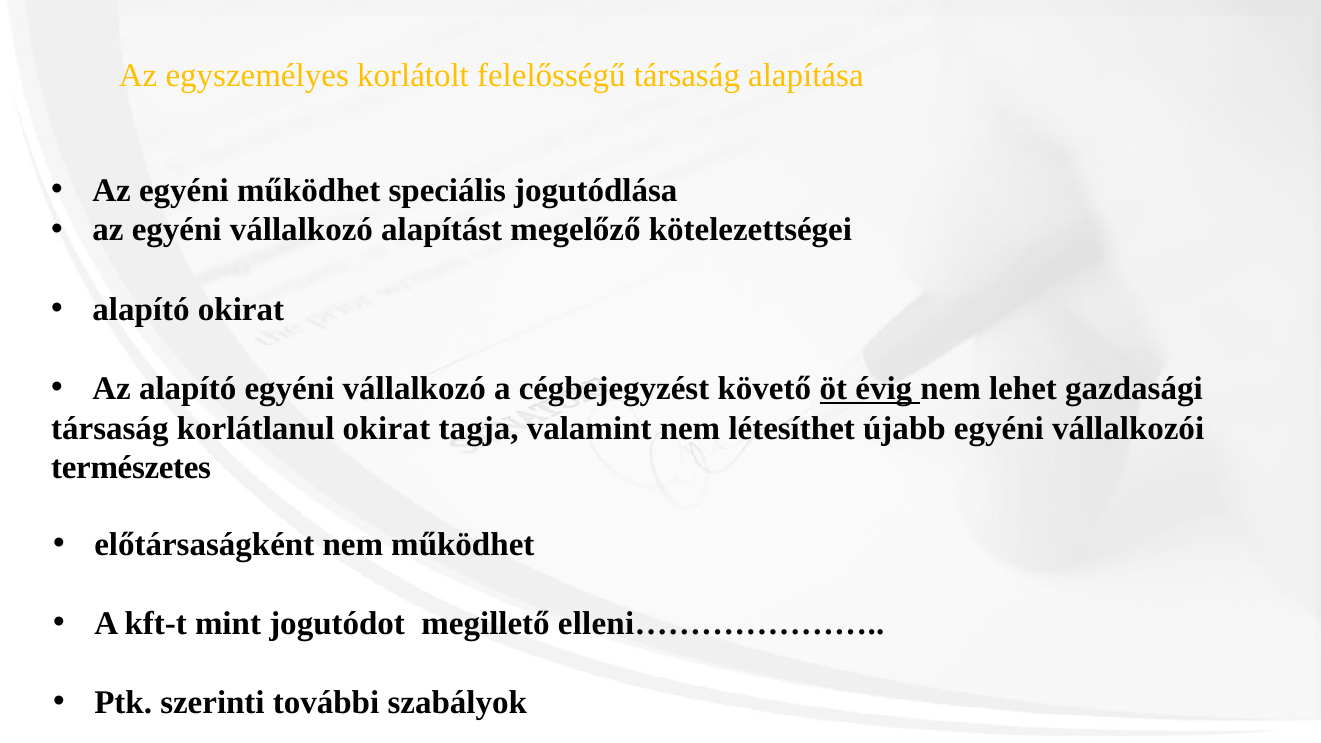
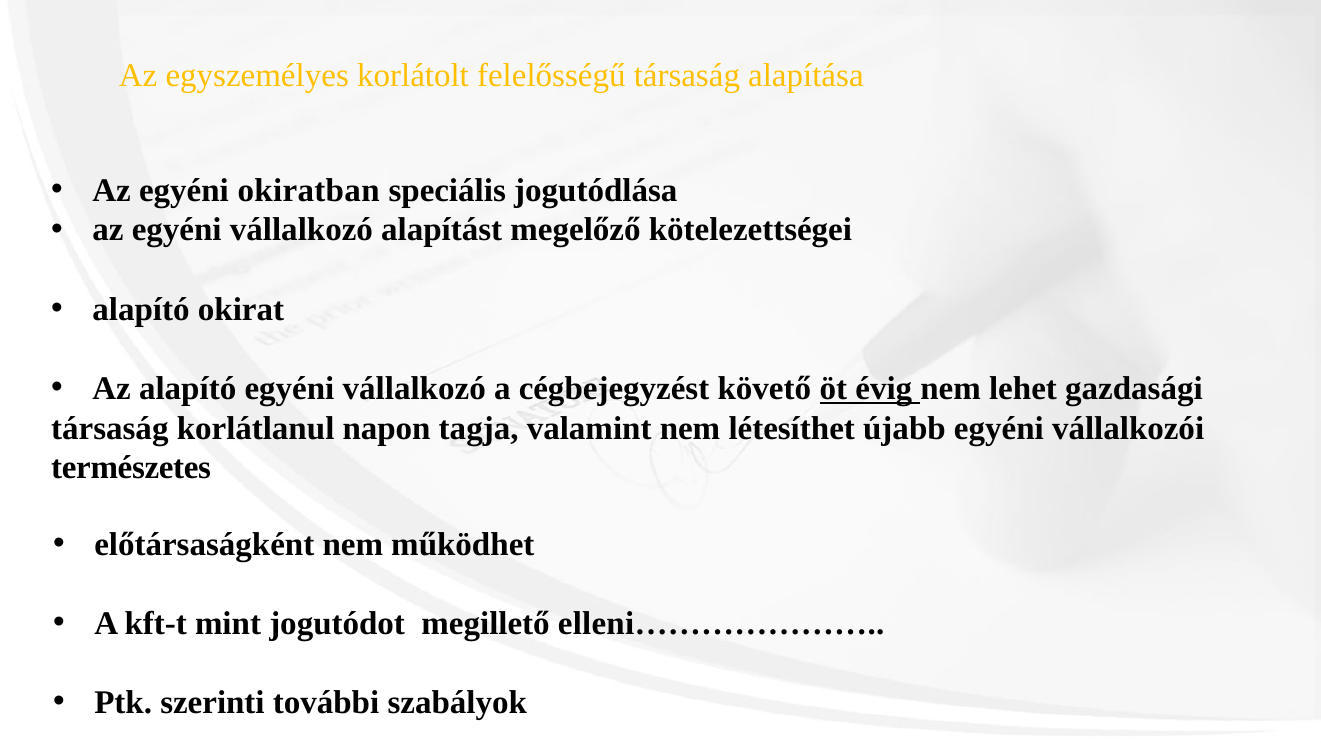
egyéni működhet: működhet -> okiratban (309, 190)
korlátlanul okirat: okirat -> napon (387, 428)
